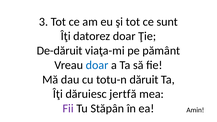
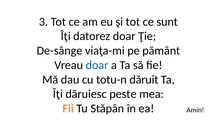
De-dăruit: De-dăruit -> De-sânge (60, 51)
jertfă: jertfă -> peste (123, 94)
Fii colour: purple -> orange (68, 109)
